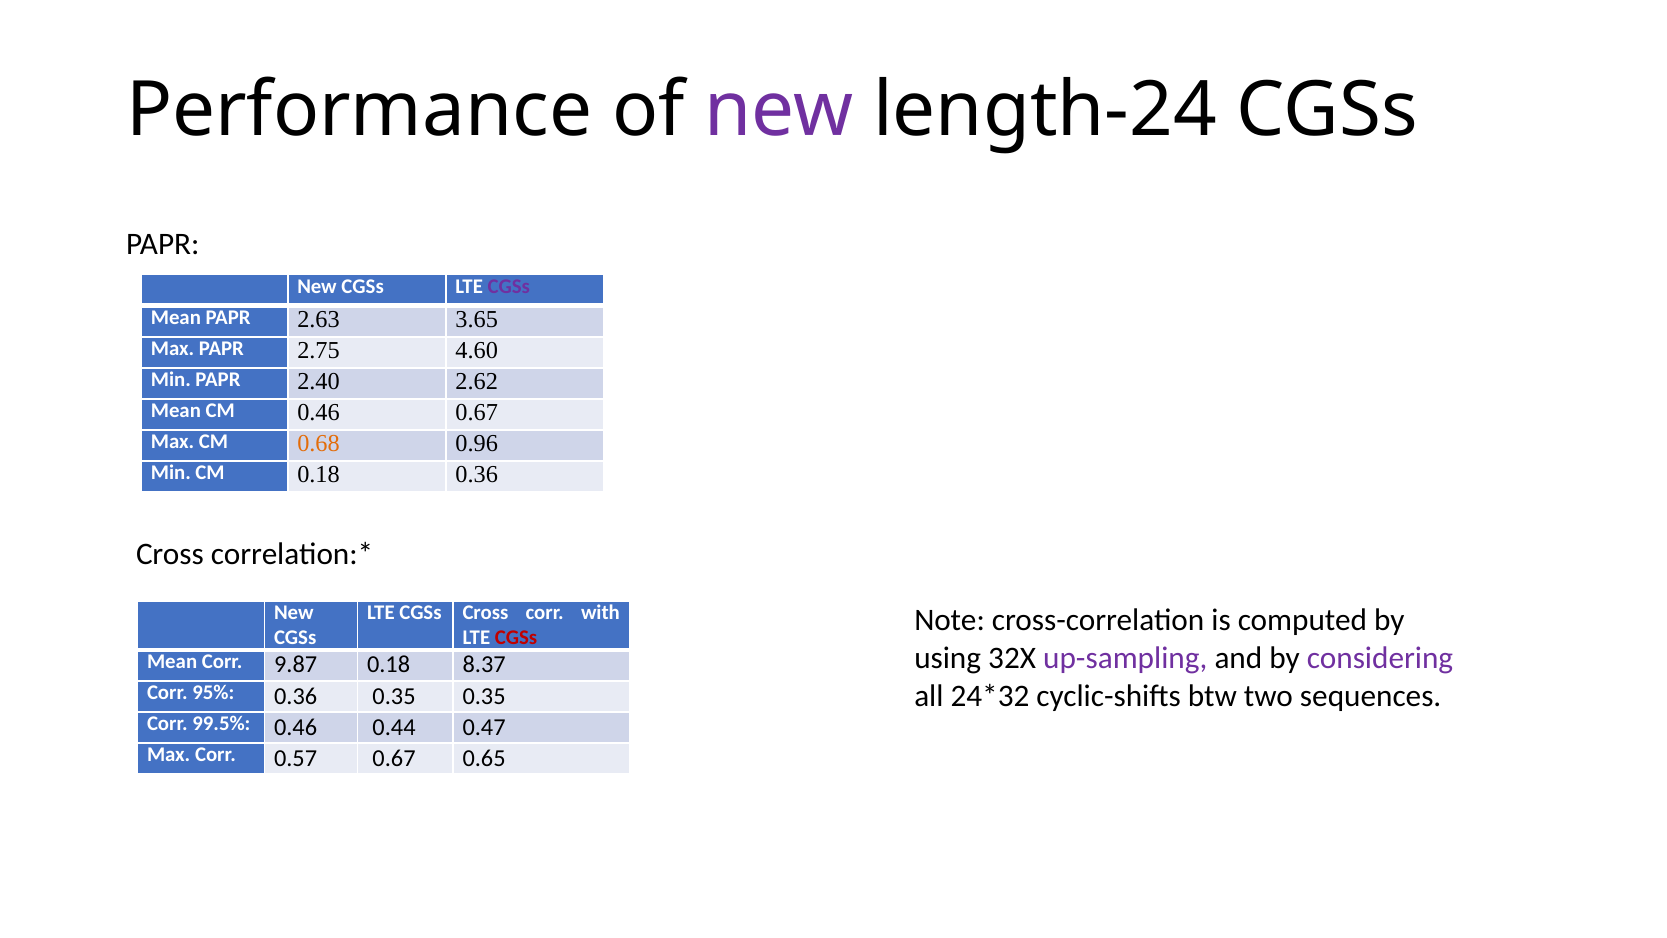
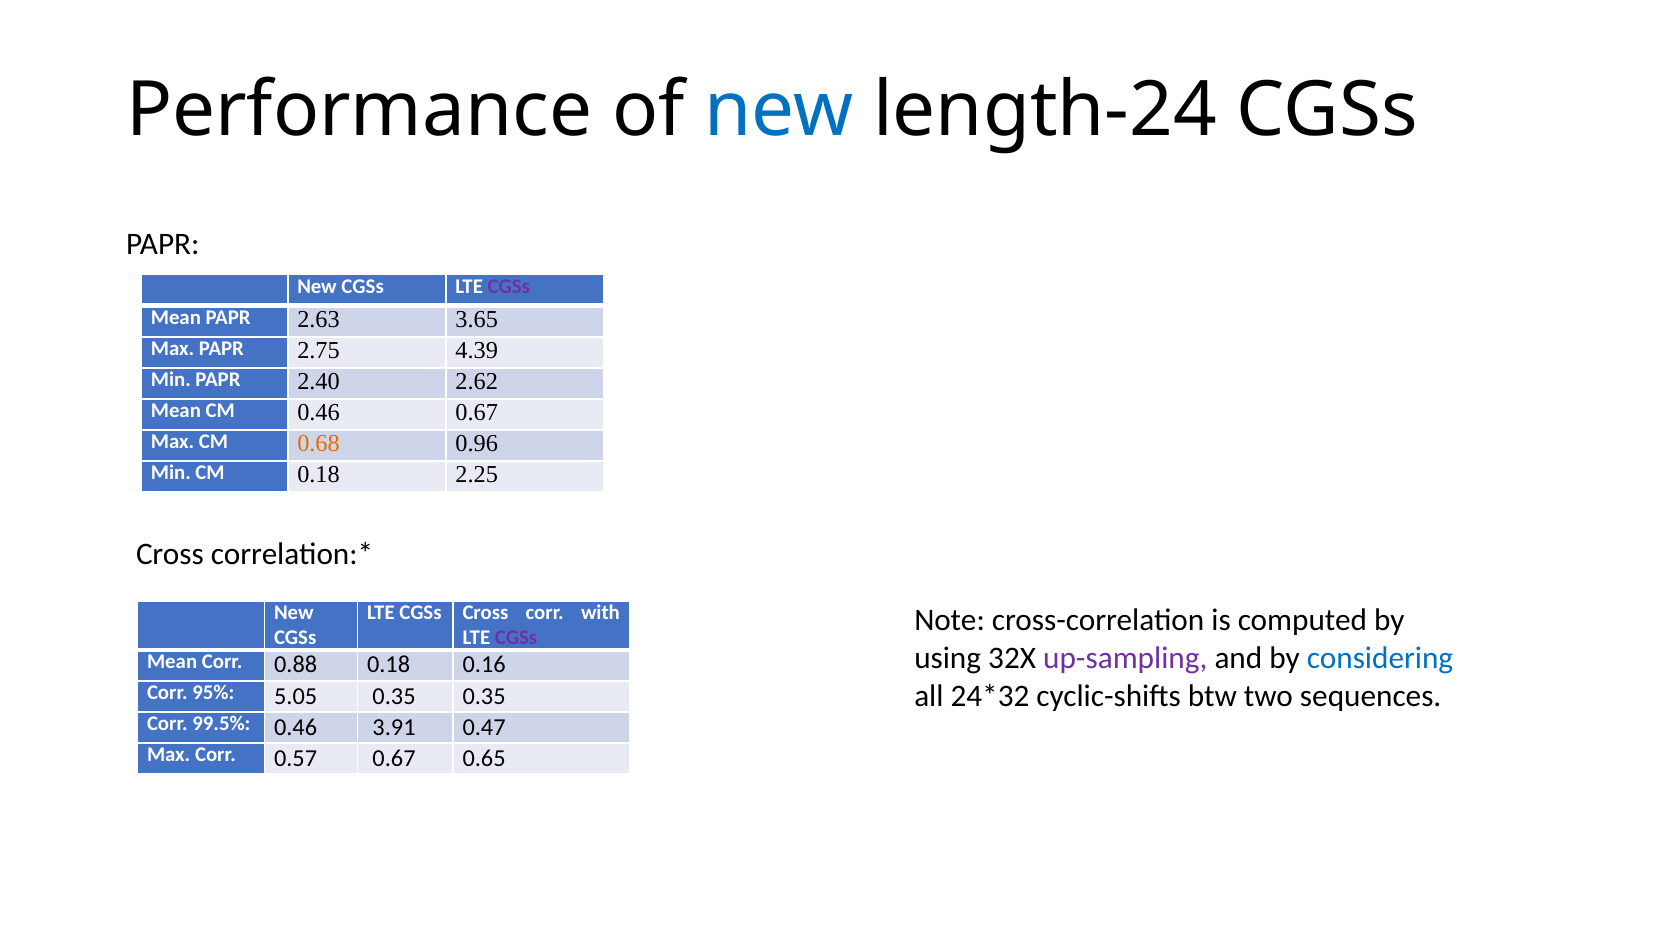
new colour: purple -> blue (779, 110)
4.60: 4.60 -> 4.39 (477, 350)
0.18 0.36: 0.36 -> 2.25 (477, 475)
CGSs colour: red -> purple (516, 637)
considering colour: purple -> blue (1380, 658)
9.87: 9.87 -> 0.88 (296, 665)
8.37: 8.37 -> 0.16 (484, 665)
95% 0.36: 0.36 -> 5.05 (296, 696)
0.44: 0.44 -> 3.91 (394, 727)
